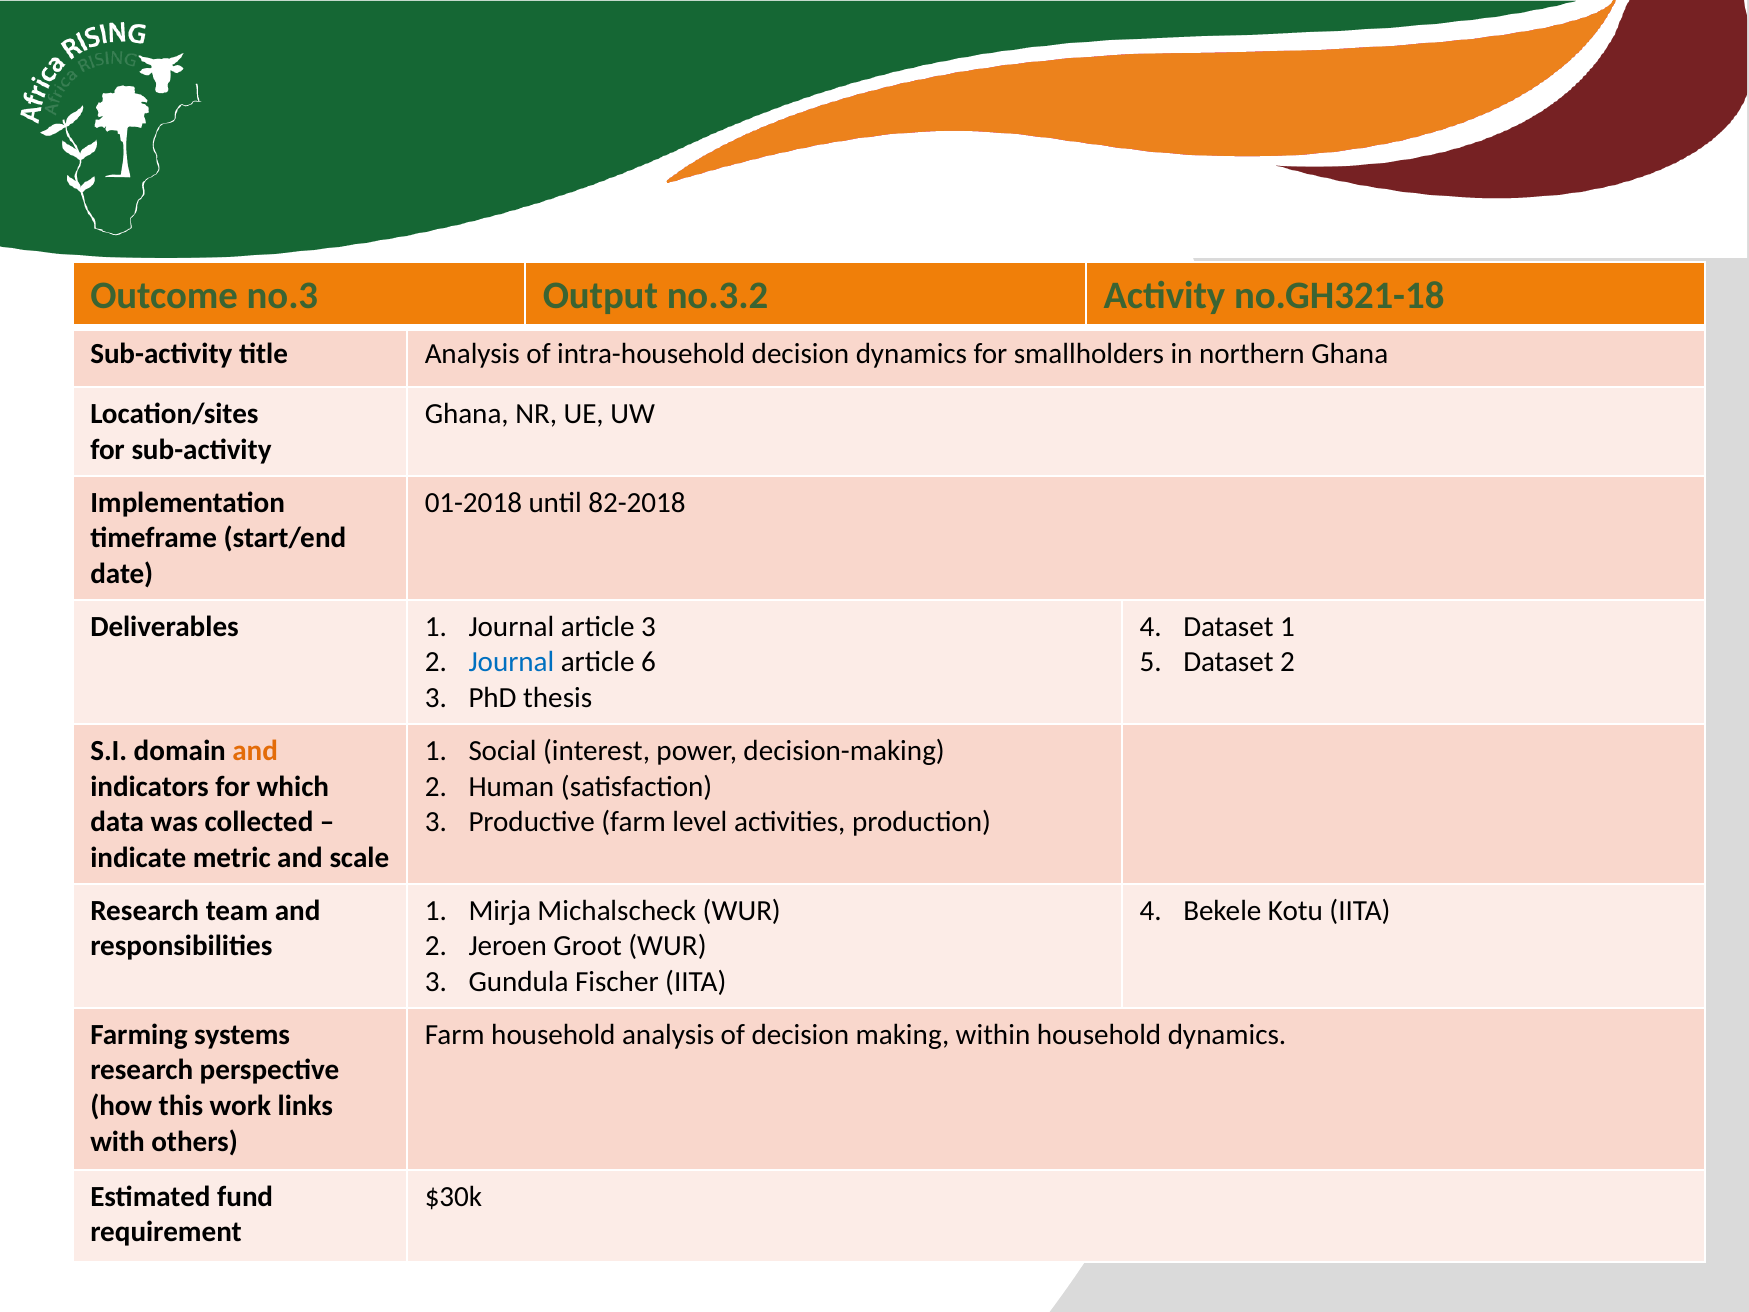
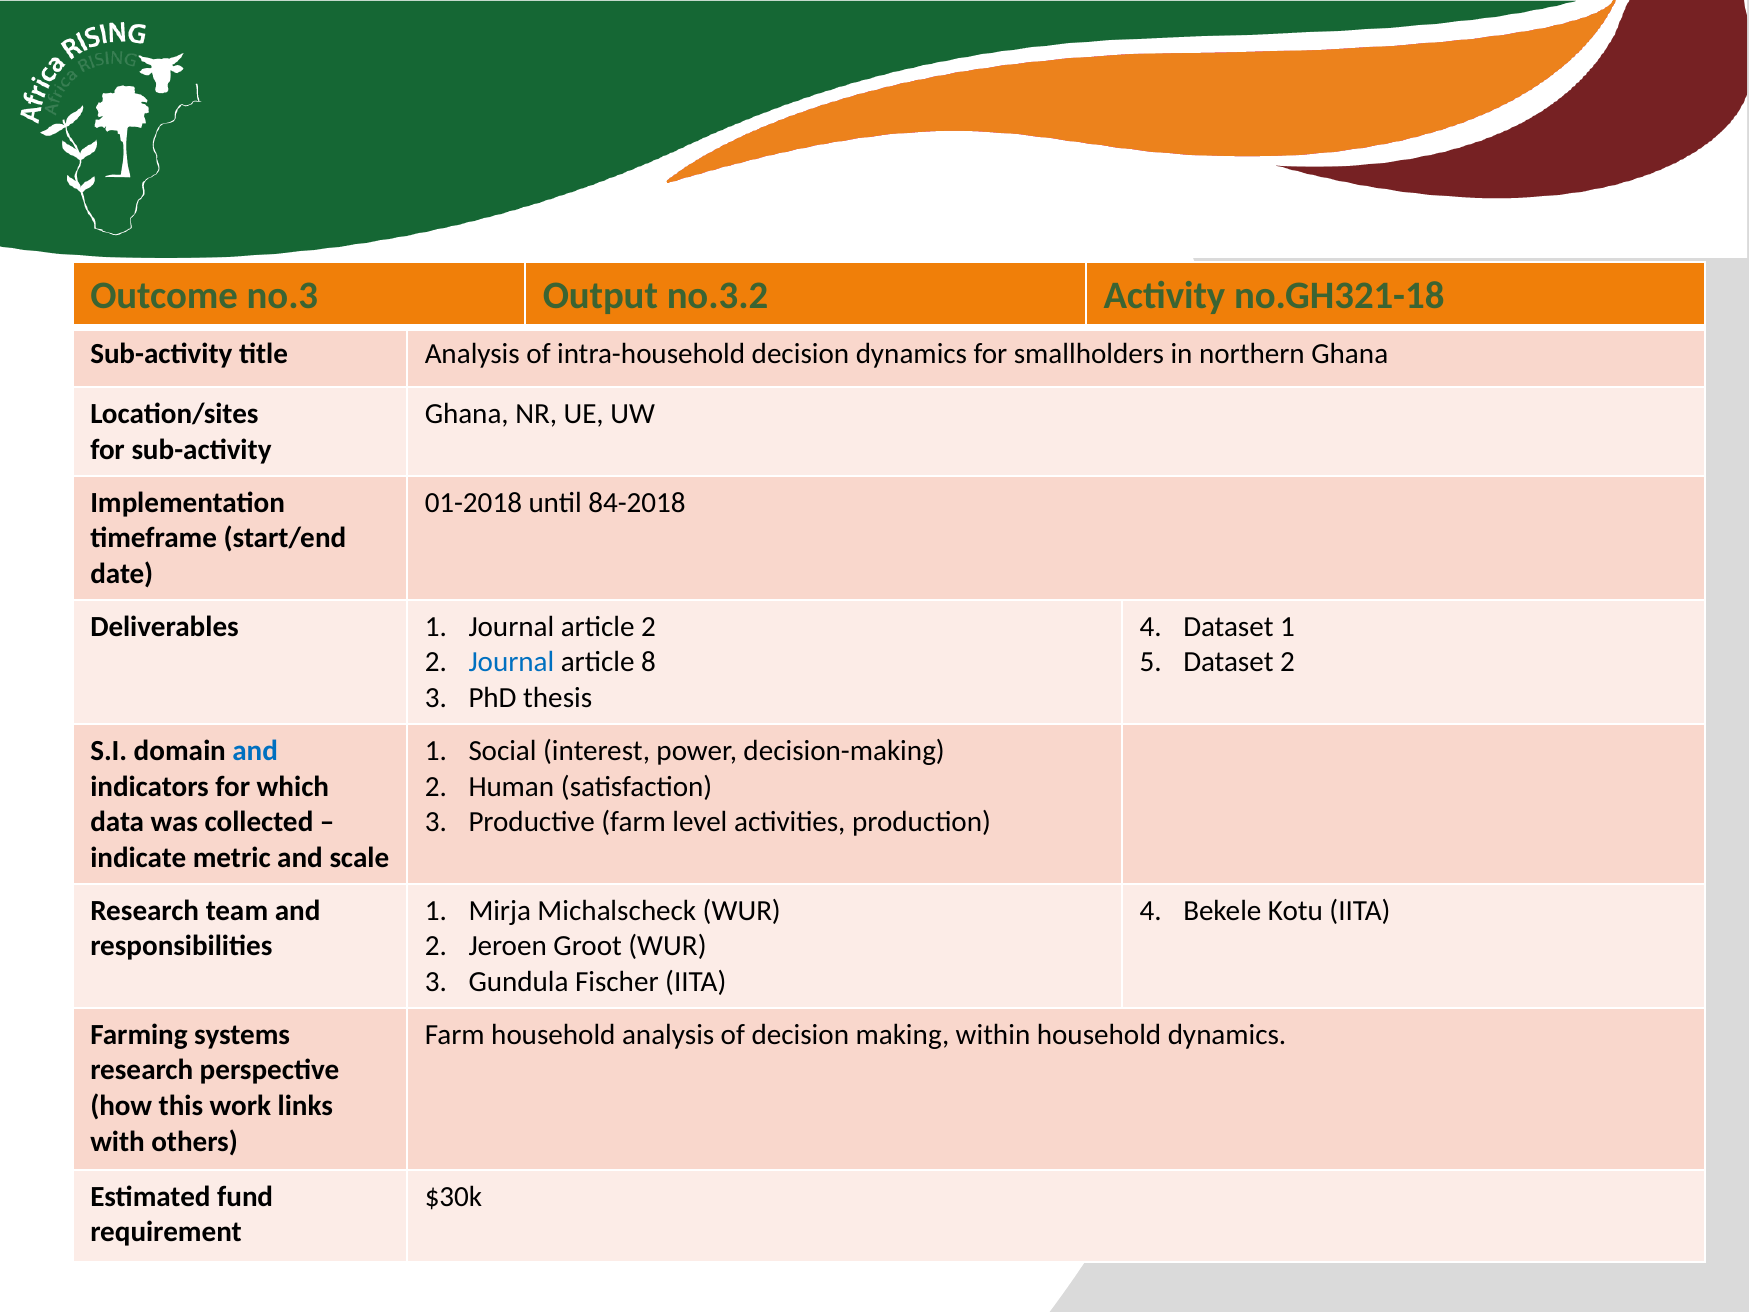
82-2018: 82-2018 -> 84-2018 (637, 502)
article 3: 3 -> 2 (649, 627)
6: 6 -> 8 (649, 662)
and colour: orange -> blue (255, 751)
